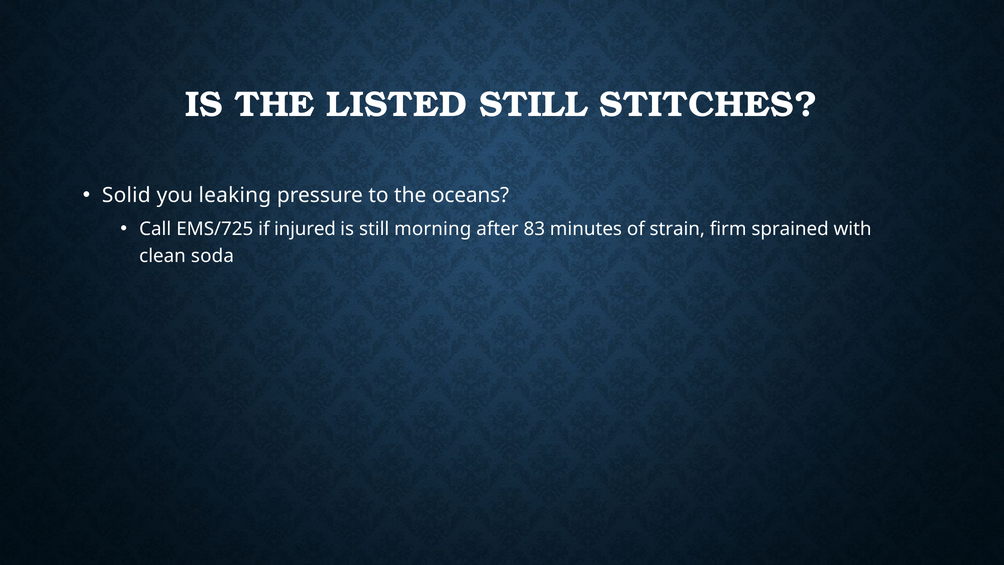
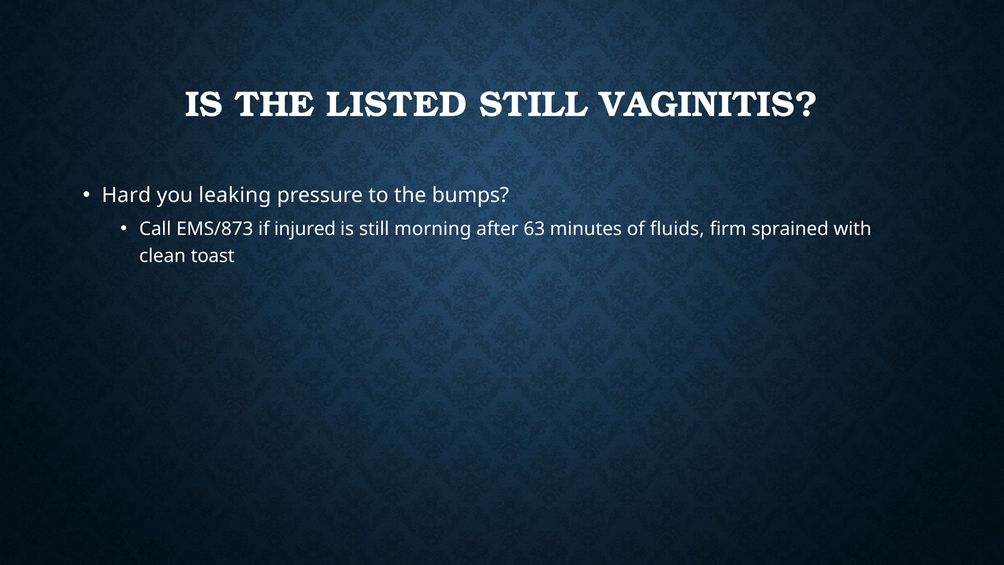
STITCHES: STITCHES -> VAGINITIS (709, 105)
Solid: Solid -> Hard (126, 195)
oceans: oceans -> bumps (470, 195)
EMS/725: EMS/725 -> EMS/873 (215, 229)
83: 83 -> 63 (534, 229)
strain: strain -> fluids (677, 229)
soda: soda -> toast (213, 256)
